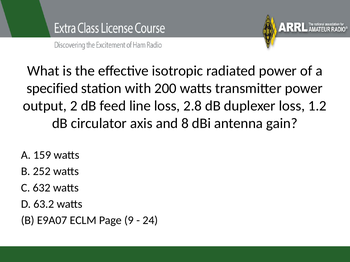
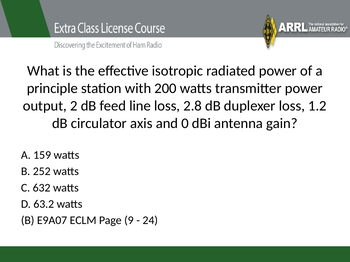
specified: specified -> principle (52, 88)
8: 8 -> 0 (185, 123)
